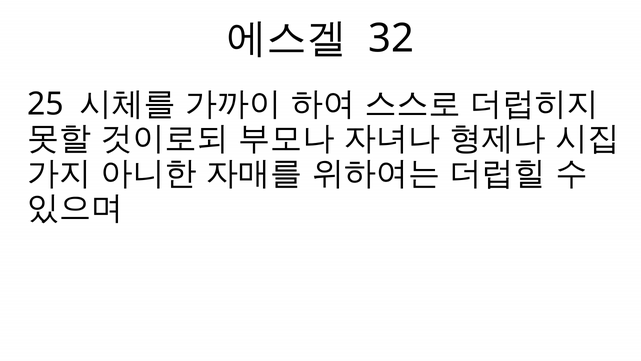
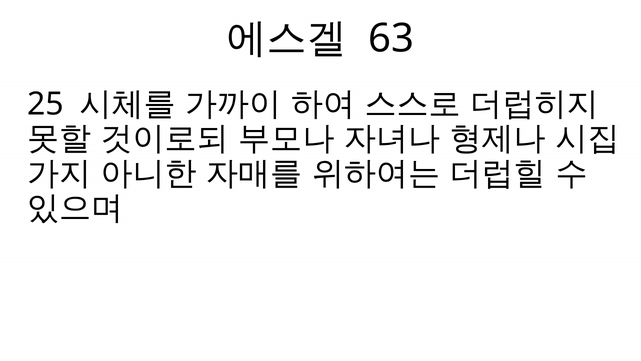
32: 32 -> 63 (391, 39)
